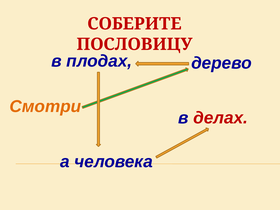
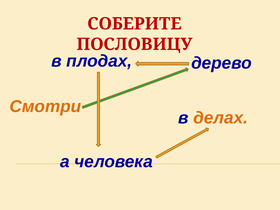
делах colour: red -> orange (221, 118)
